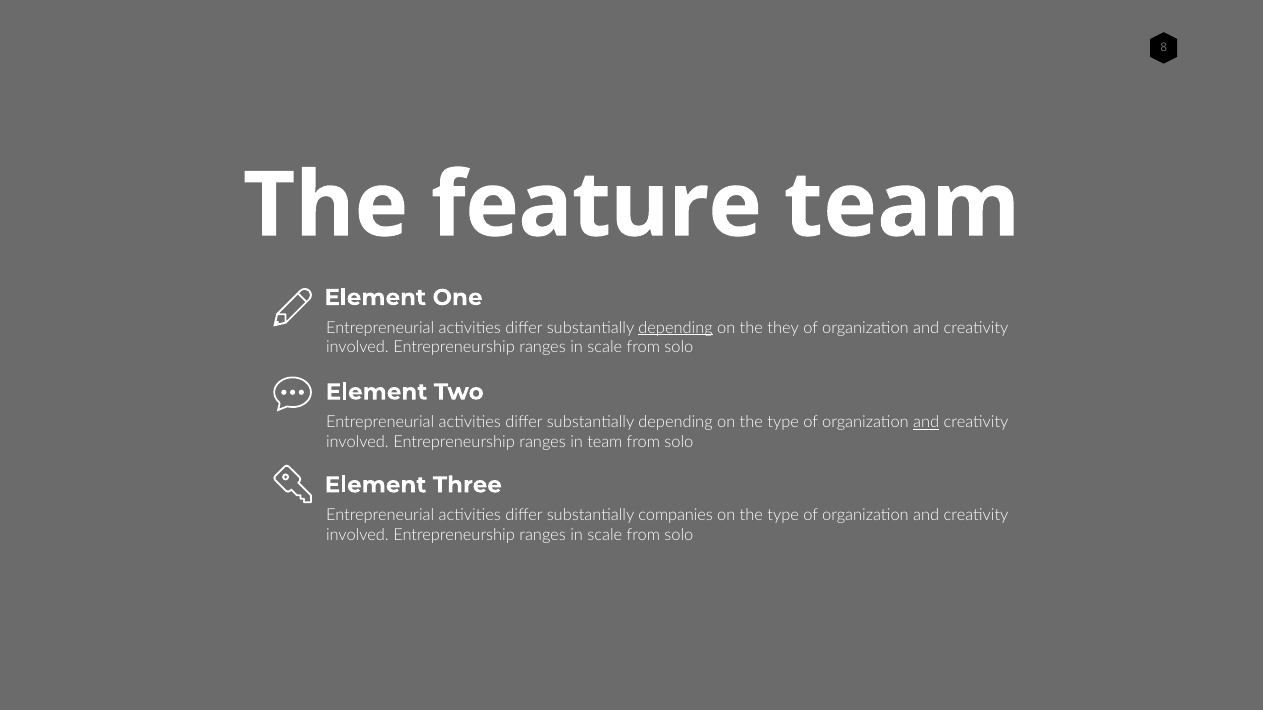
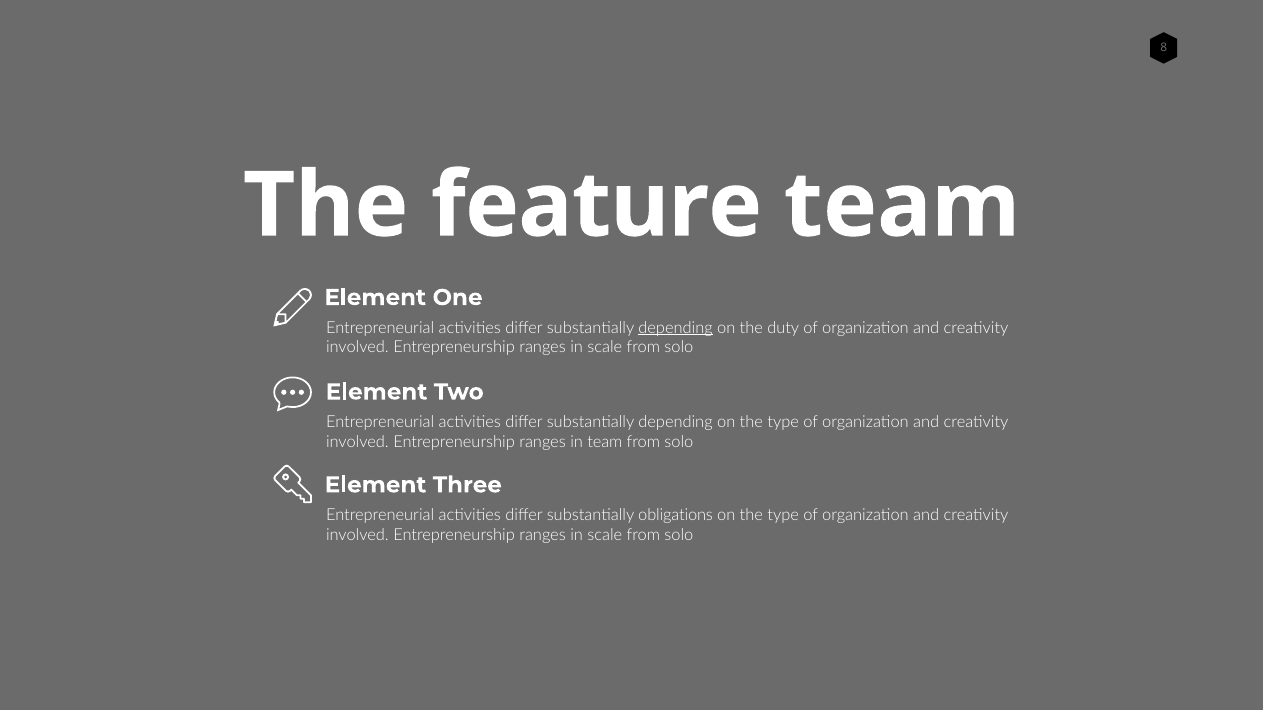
they: they -> duty (783, 328)
and underline: present -> none (926, 423)
companies: companies -> obligations (676, 516)
